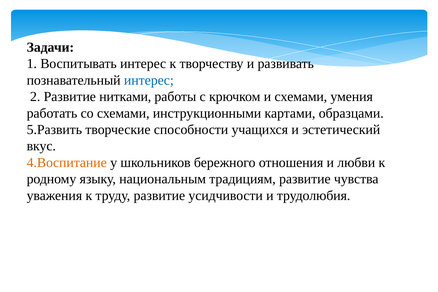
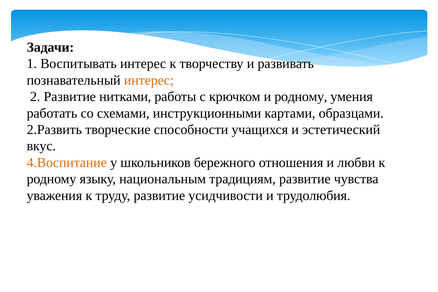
интерес colour: blue -> orange (149, 80)
и схемами: схемами -> родному (301, 97)
5.Развить: 5.Развить -> 2.Развить (54, 130)
